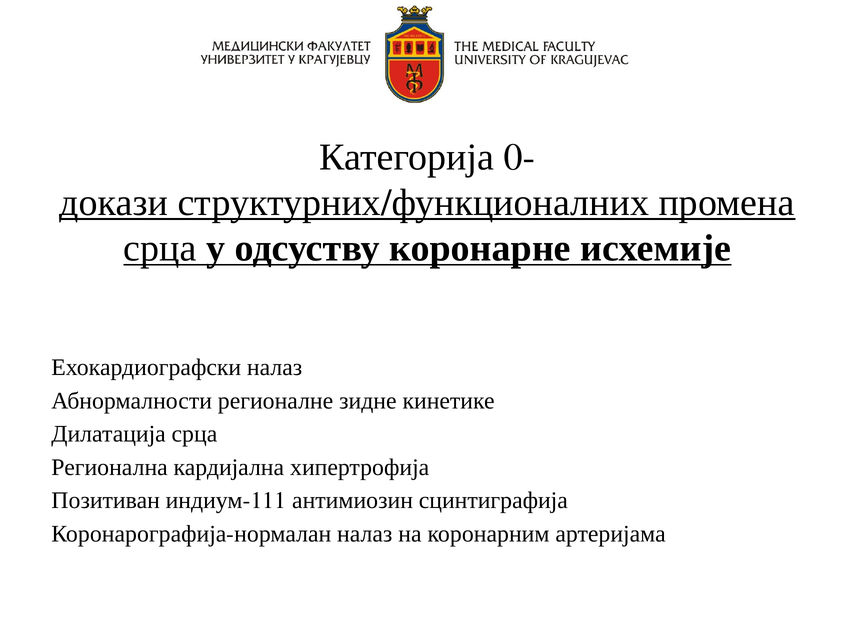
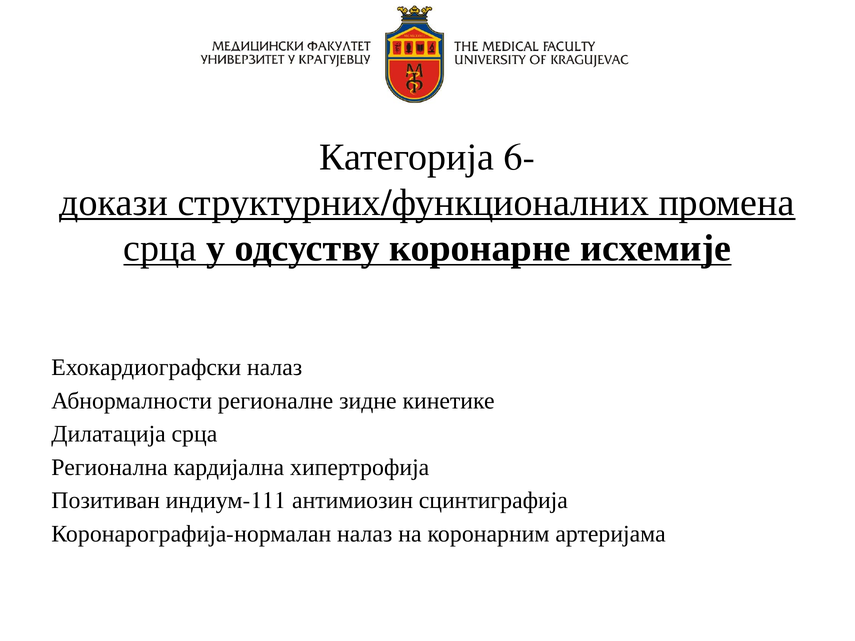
0-: 0- -> 6- (520, 157)
